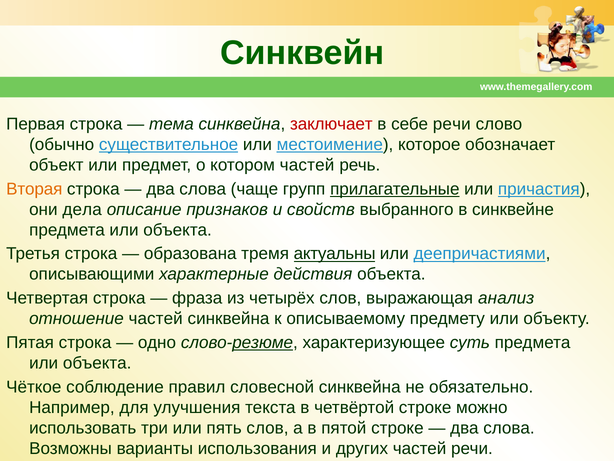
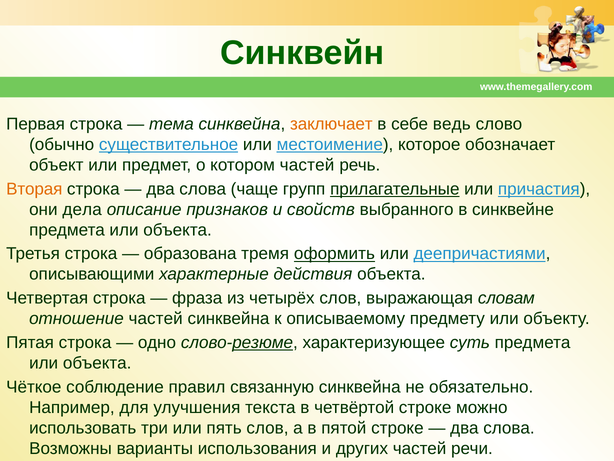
заключает colour: red -> orange (331, 124)
себе речи: речи -> ведь (452, 124)
актуальны: актуальны -> оформить (334, 254)
анализ: анализ -> словам (506, 298)
словесной: словесной -> связанную (272, 387)
